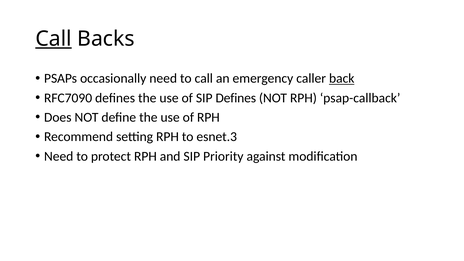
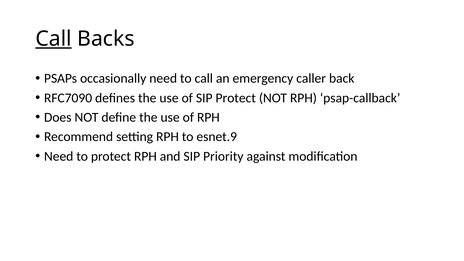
back underline: present -> none (342, 78)
SIP Defines: Defines -> Protect (236, 98)
esnet.3: esnet.3 -> esnet.9 (217, 137)
